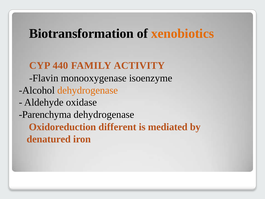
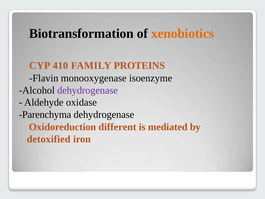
440: 440 -> 410 (60, 66)
ACTIVITY: ACTIVITY -> PROTEINS (139, 66)
dehydrogenase colour: orange -> purple (88, 90)
denatured: denatured -> detoxified (49, 139)
